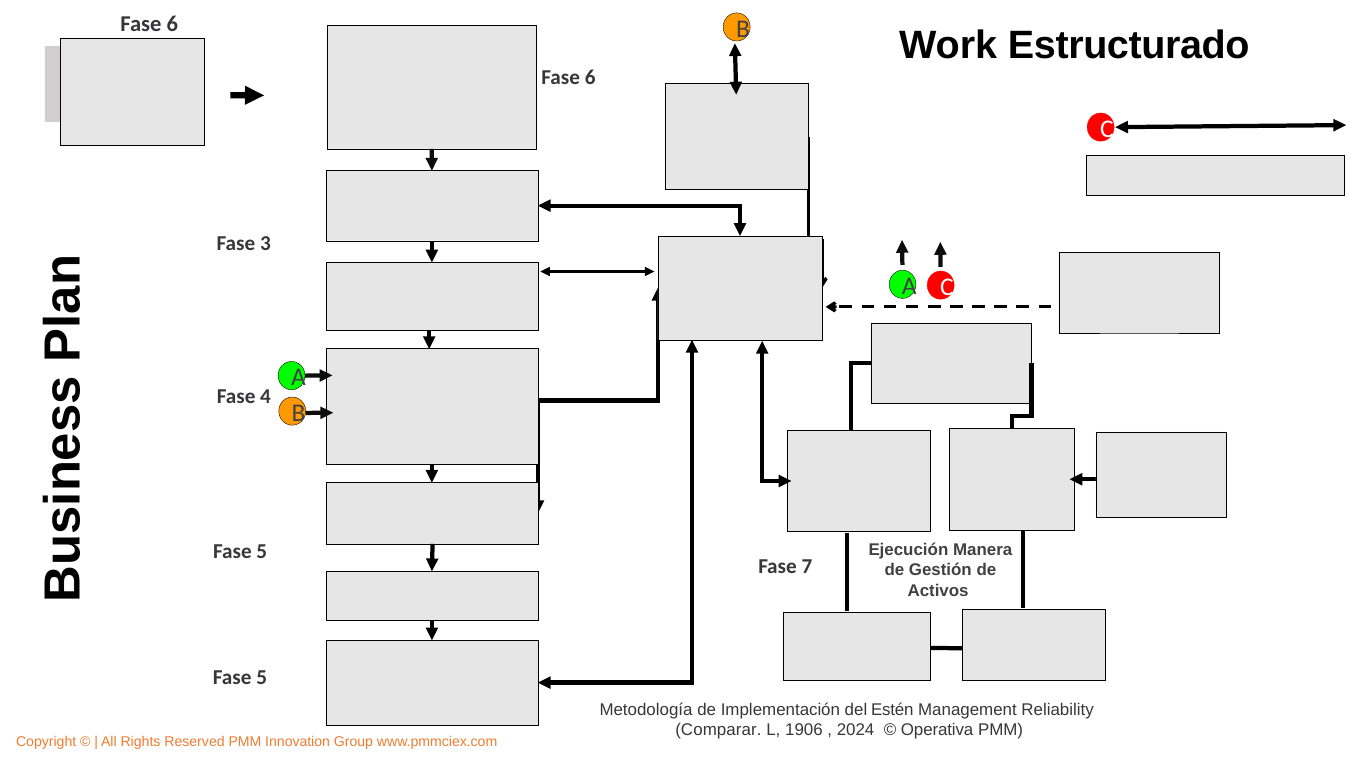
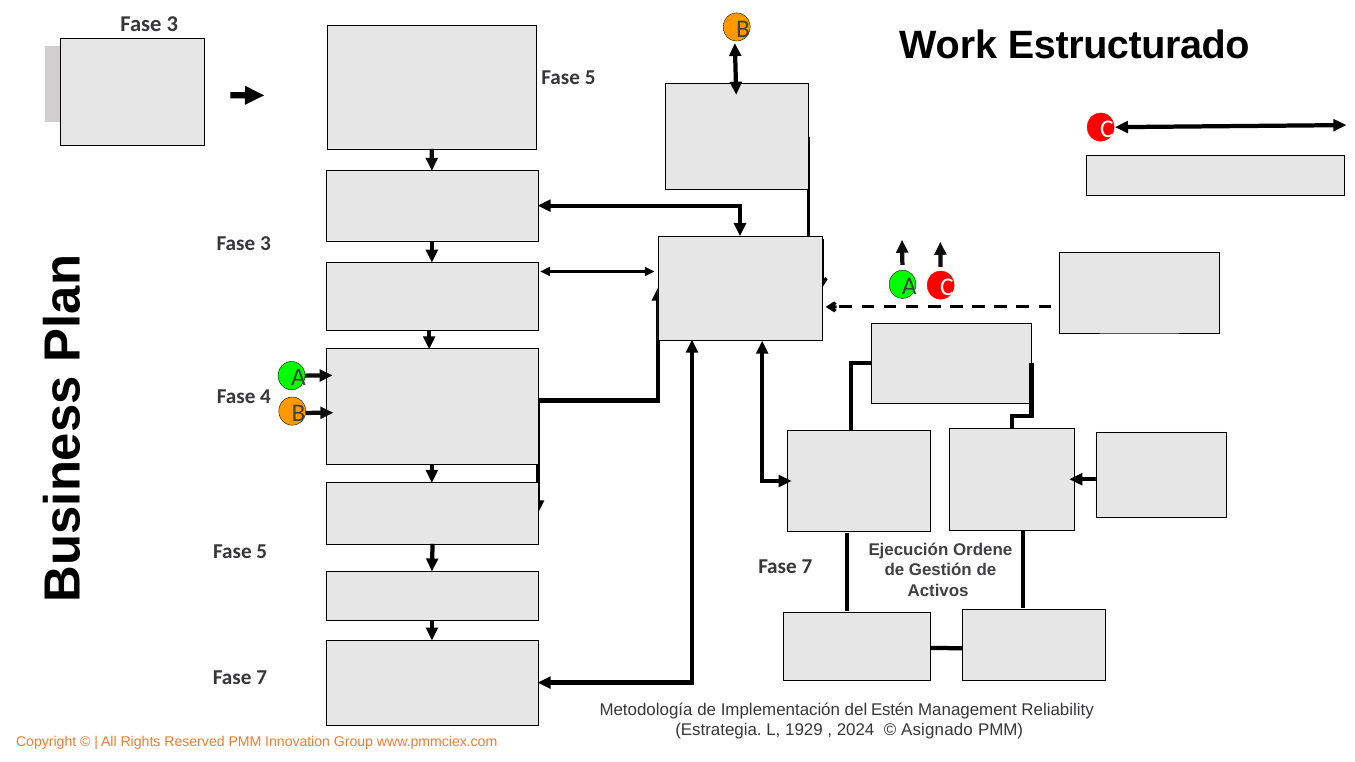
6: 6 -> 3 (172, 24)
6: 6 -> 5 (590, 77)
Manera: Manera -> Ordene (983, 550)
5: 5 -> 7 (262, 677)
Comparar: Comparar -> Estrategia (718, 731)
1906: 1906 -> 1929 (804, 731)
Operativa: Operativa -> Asignado (937, 731)
